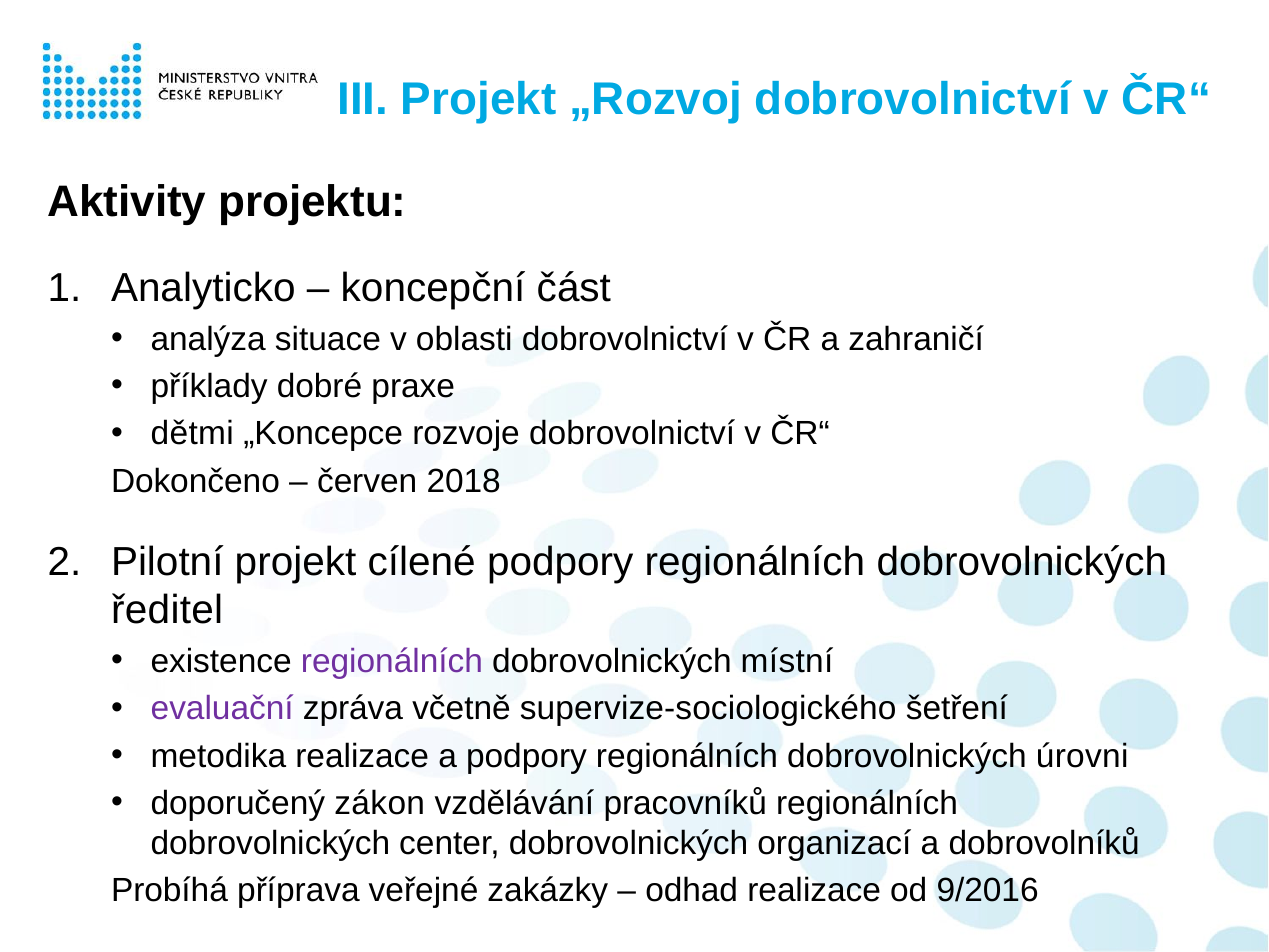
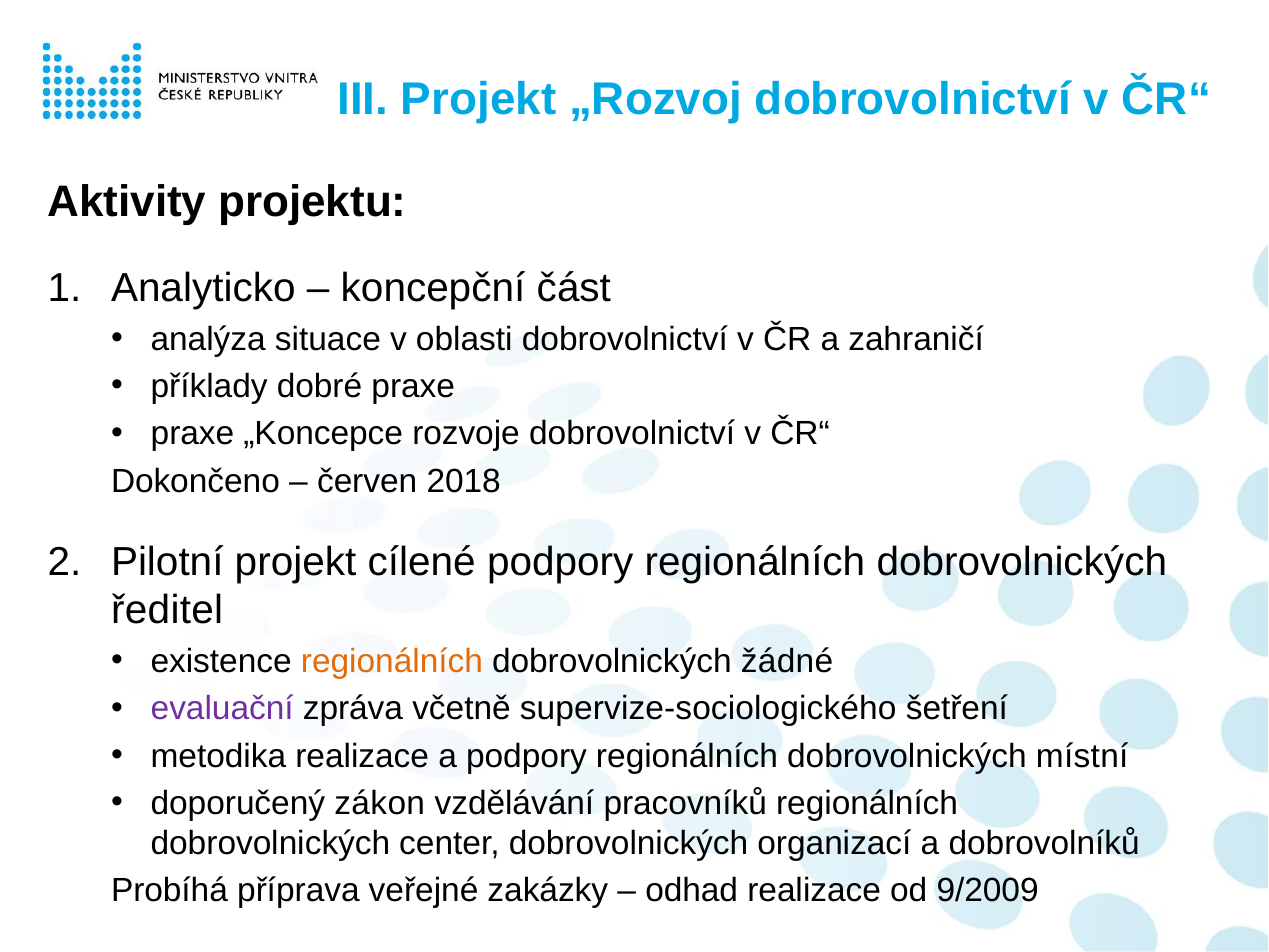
dětmi: dětmi -> praxe (192, 434)
regionálních colour: purple -> orange (392, 661)
místní: místní -> žádné (787, 661)
úrovni: úrovni -> místní (1082, 756)
9/2016: 9/2016 -> 9/2009 (988, 890)
